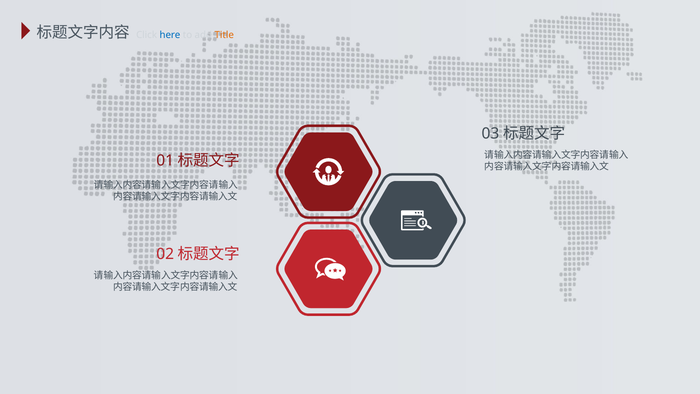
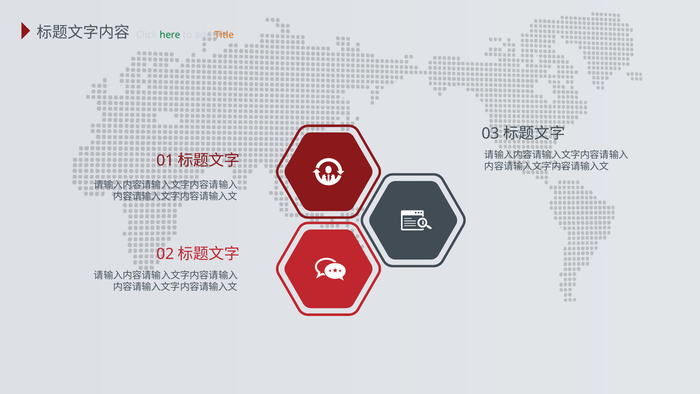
here colour: blue -> green (170, 35)
